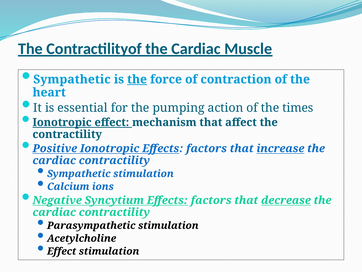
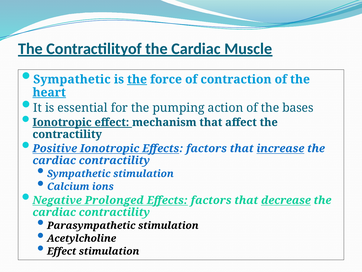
heart underline: none -> present (49, 92)
times: times -> bases (298, 108)
Syncytium: Syncytium -> Prolonged (114, 200)
